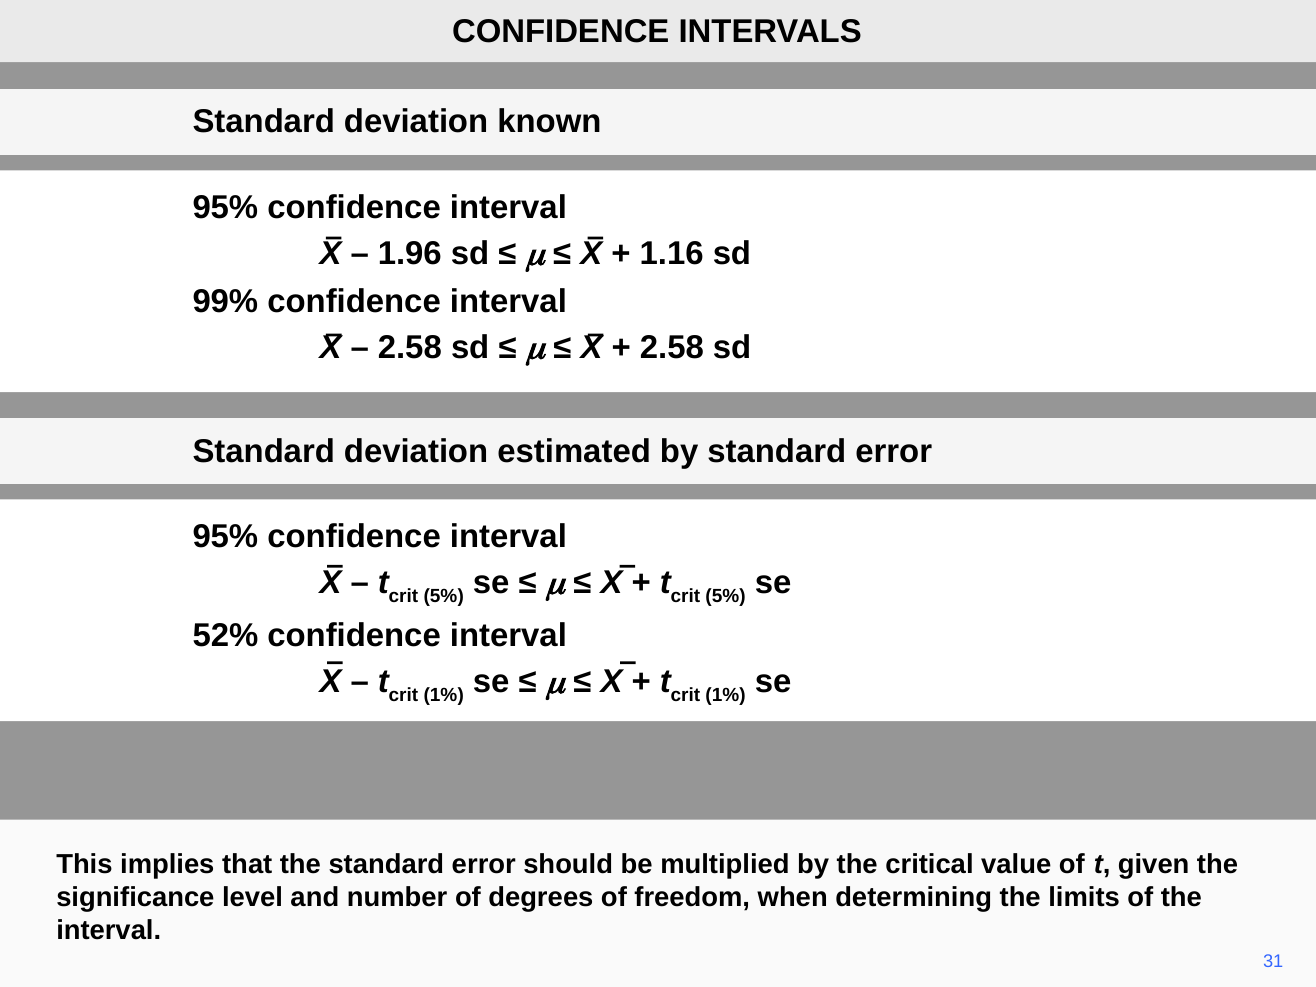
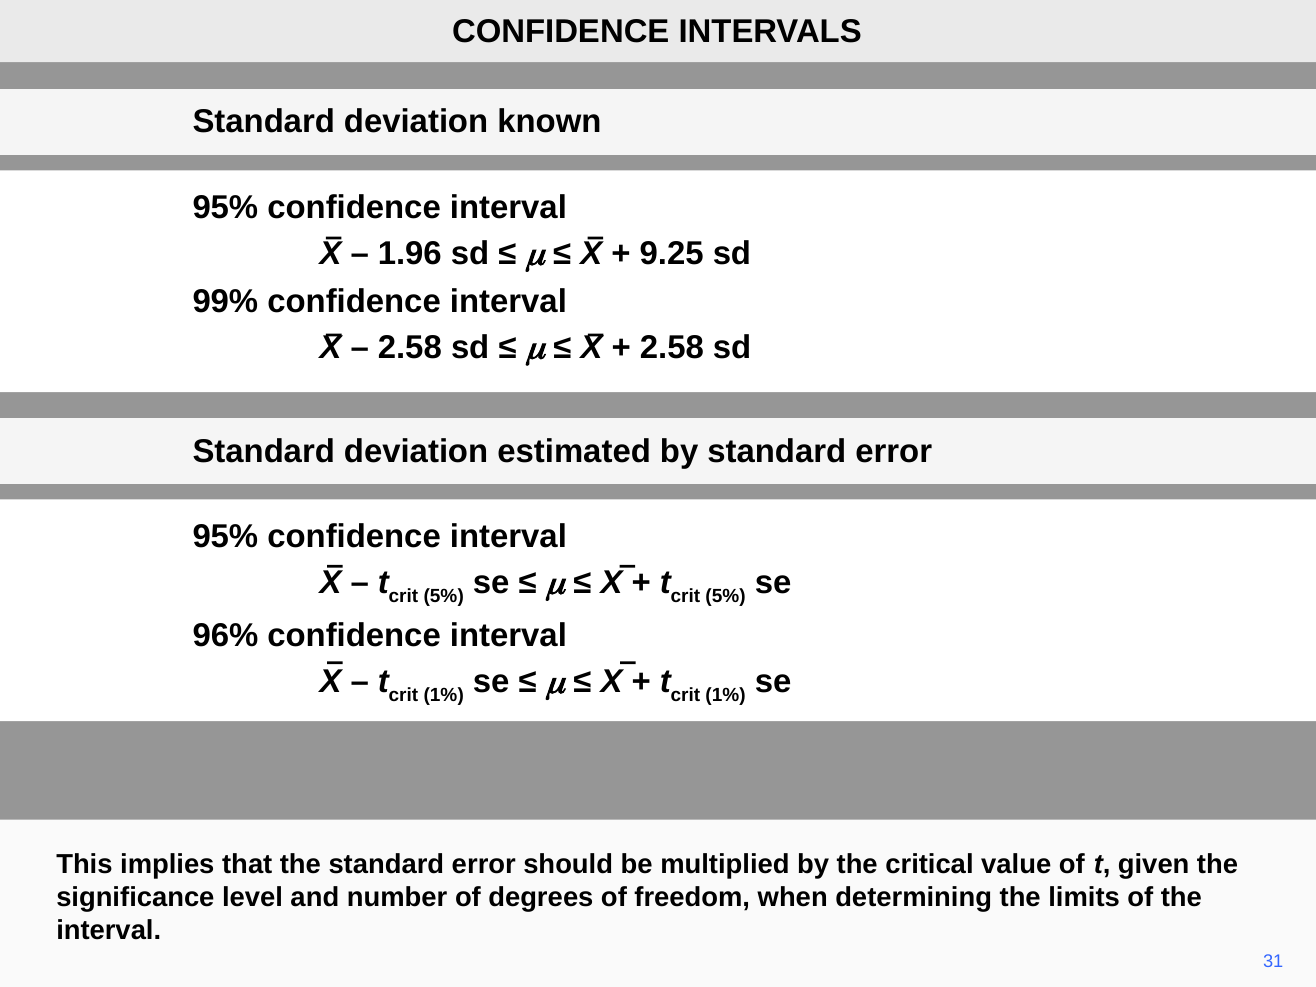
1.16: 1.16 -> 9.25 (672, 254)
52%: 52% -> 96% (225, 636)
